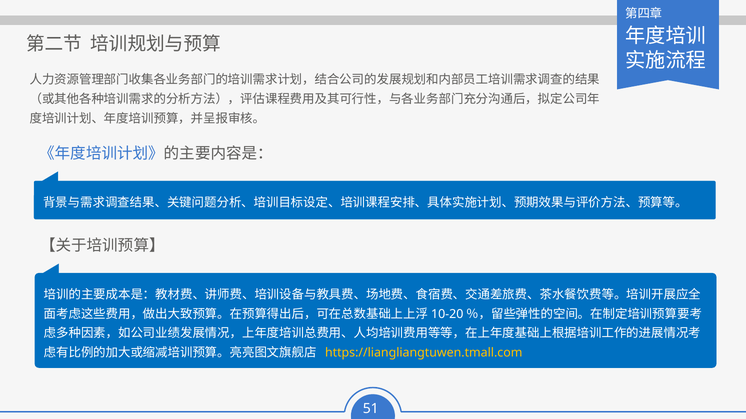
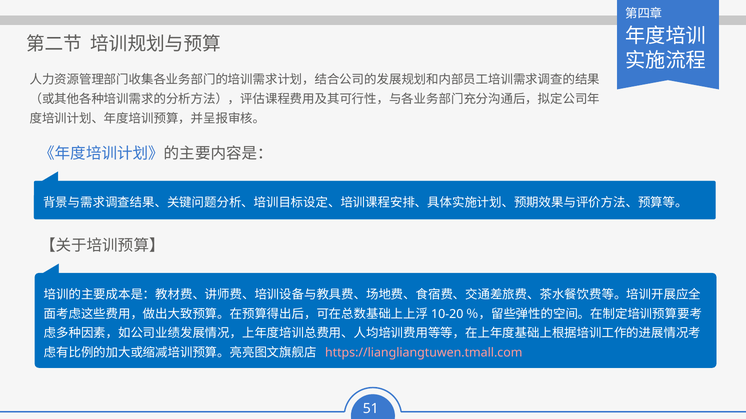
https://liangliangtuwen.tmall.com colour: yellow -> pink (424, 353)
